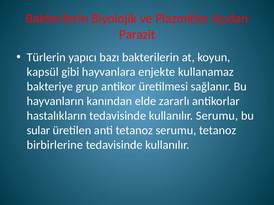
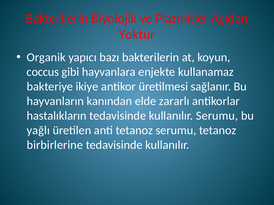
Parazit: Parazit -> Yoktur (137, 35)
Türlerin: Türlerin -> Organik (46, 57)
kapsül: kapsül -> coccus (43, 72)
grup: grup -> ikiye (87, 87)
sular: sular -> yağlı (38, 131)
